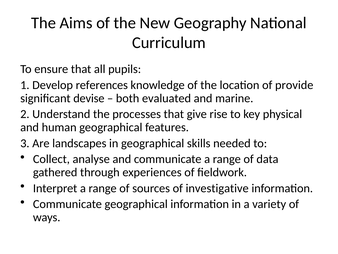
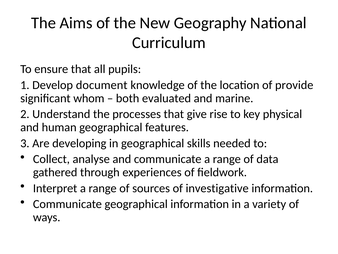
references: references -> document (102, 85)
devise: devise -> whom (89, 98)
landscapes: landscapes -> developing (79, 143)
